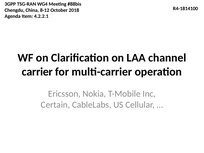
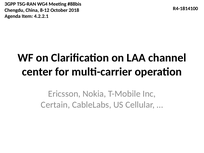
carrier: carrier -> center (37, 72)
